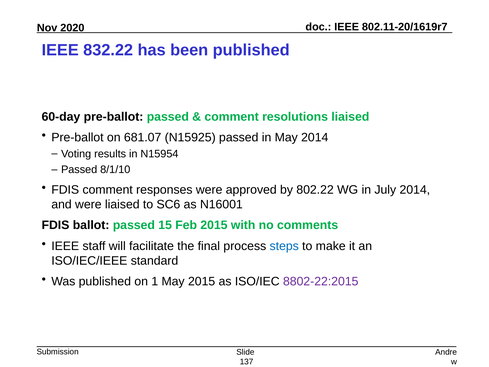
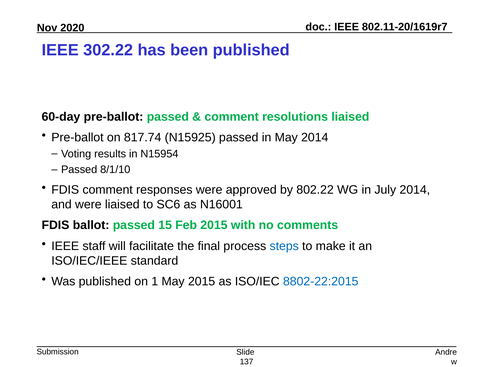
832.22: 832.22 -> 302.22 (108, 50)
681.07: 681.07 -> 817.74 (143, 137)
8802-22:2015 colour: purple -> blue (321, 281)
